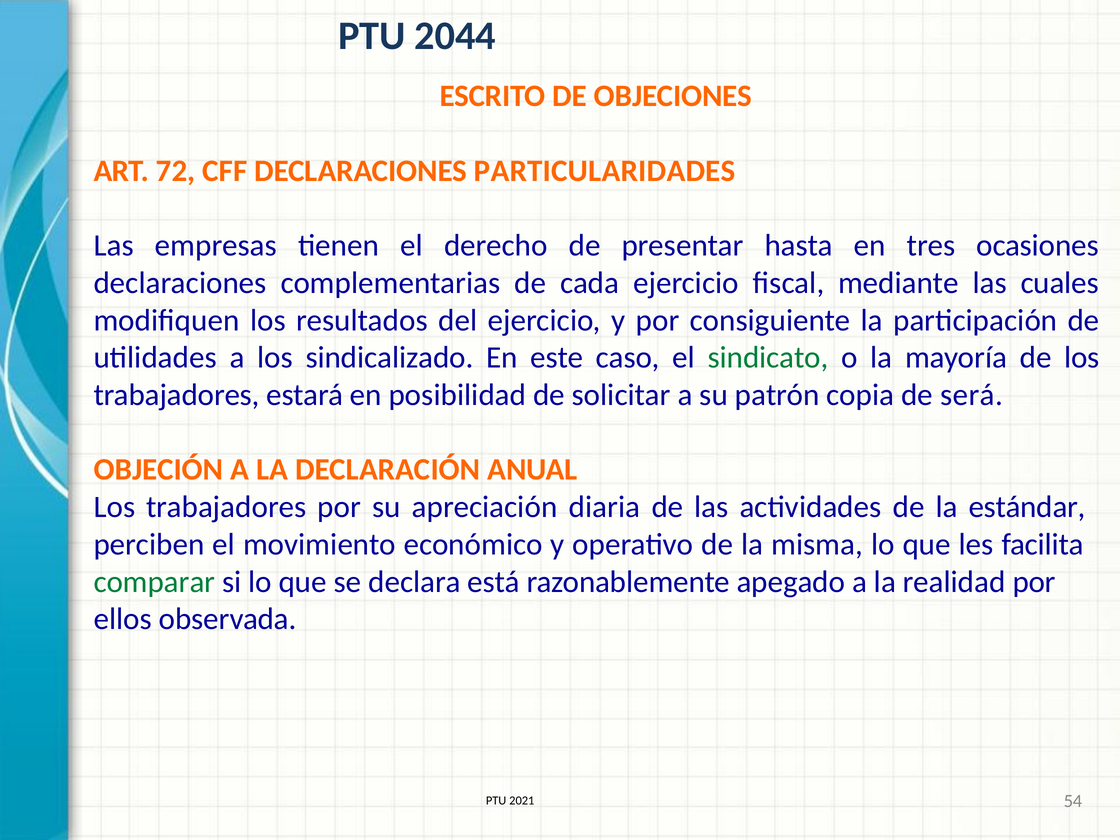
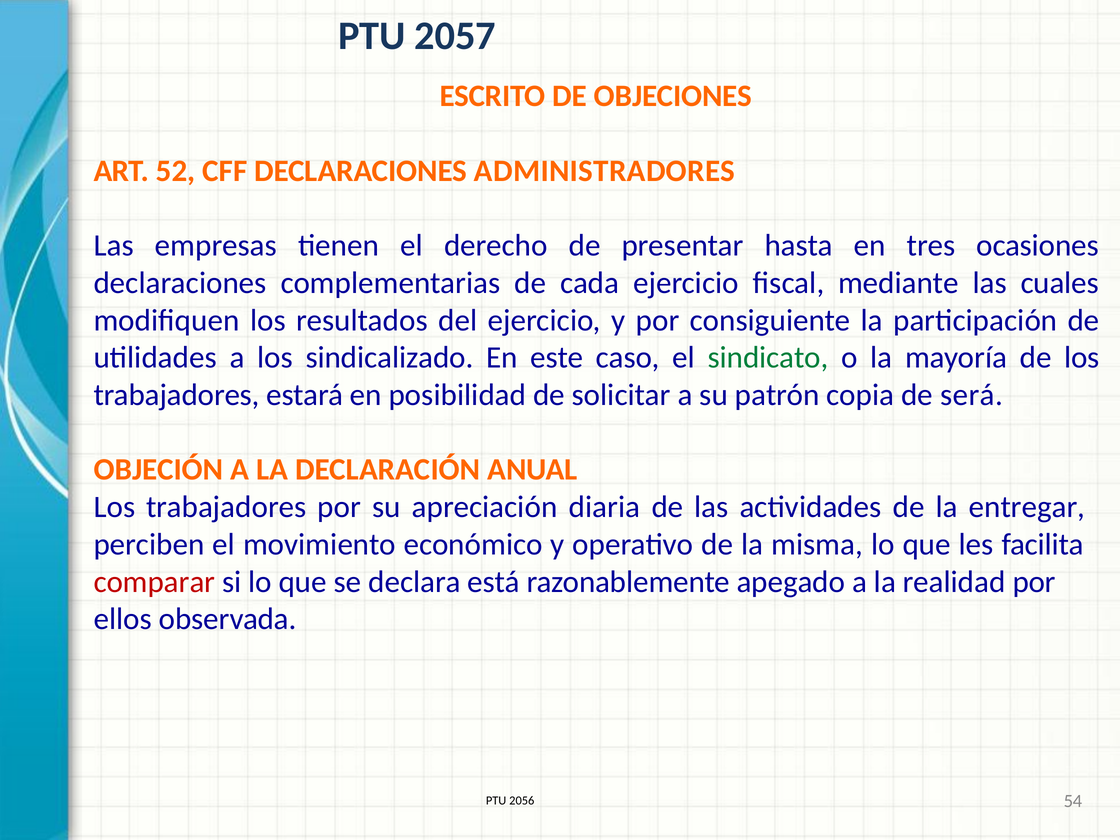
2044: 2044 -> 2057 (455, 36)
72: 72 -> 52 (176, 171)
PARTICULARIDADES: PARTICULARIDADES -> ADMINISTRADORES (605, 171)
estándar: estándar -> entregar (1027, 507)
comparar colour: green -> red (154, 582)
2021: 2021 -> 2056 (522, 801)
